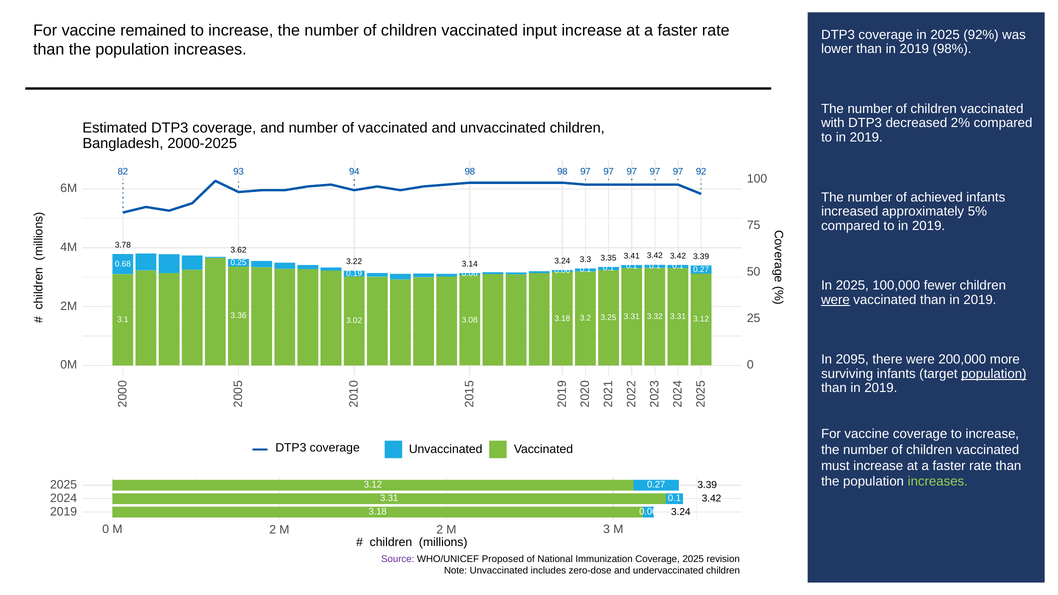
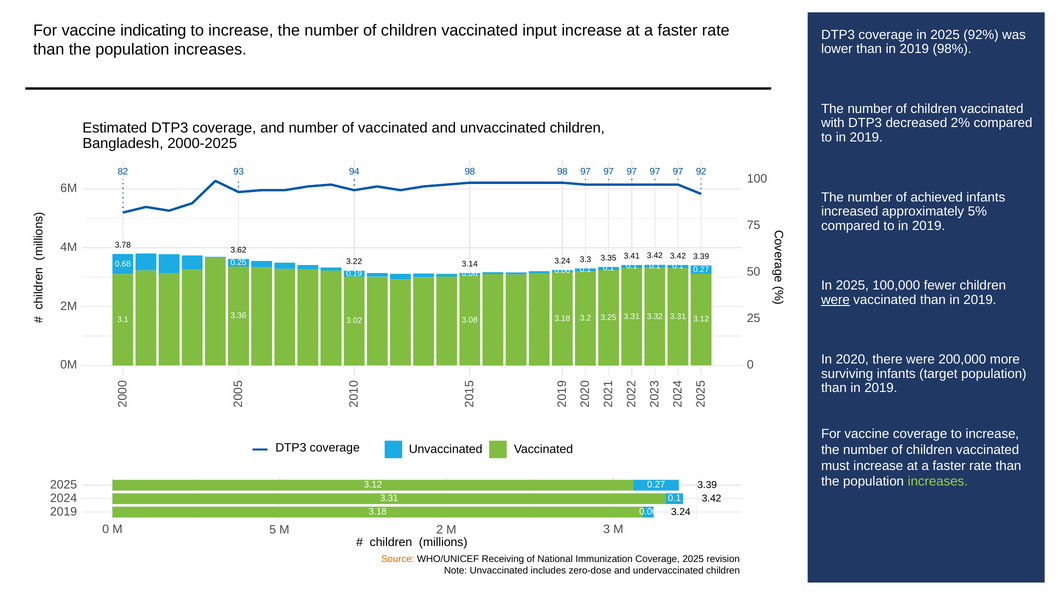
remained: remained -> indicating (153, 30)
2095: 2095 -> 2020 (852, 360)
population underline: present -> none (994, 374)
0 M 2: 2 -> 5 (273, 530)
Source colour: purple -> orange (398, 559)
Proposed: Proposed -> Receiving (503, 559)
